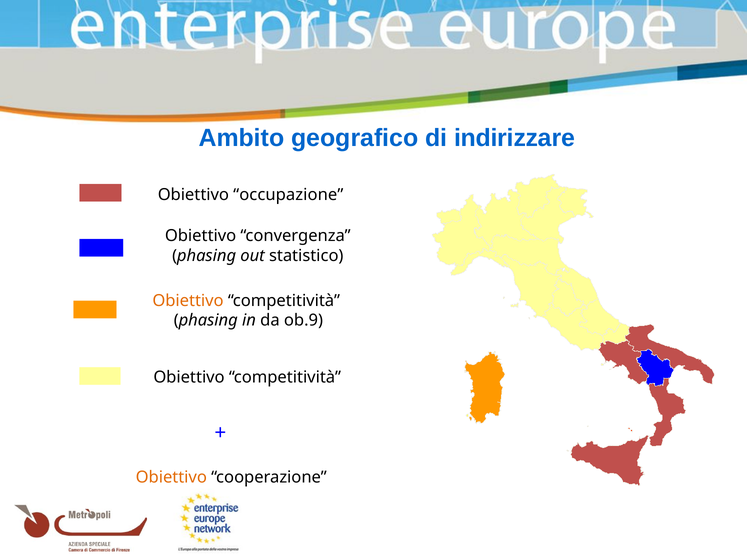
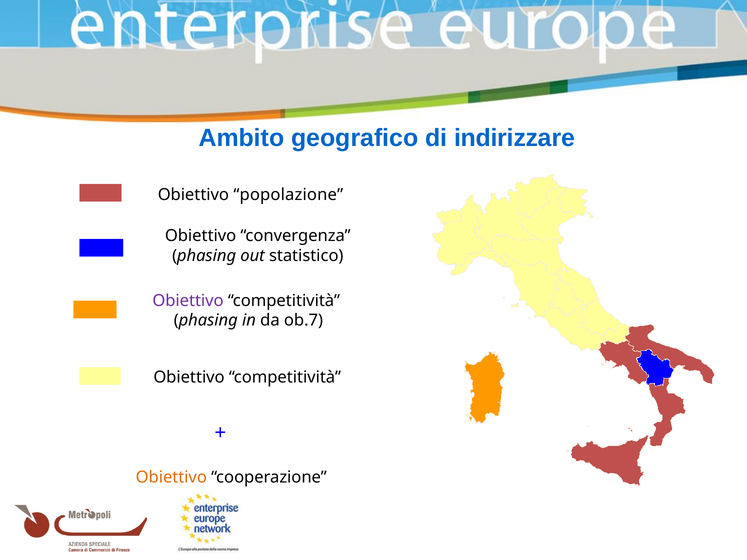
occupazione: occupazione -> popolazione (288, 195)
Obiettivo colour: orange -> purple (188, 301)
ob.9: ob.9 -> ob.7 (303, 321)
